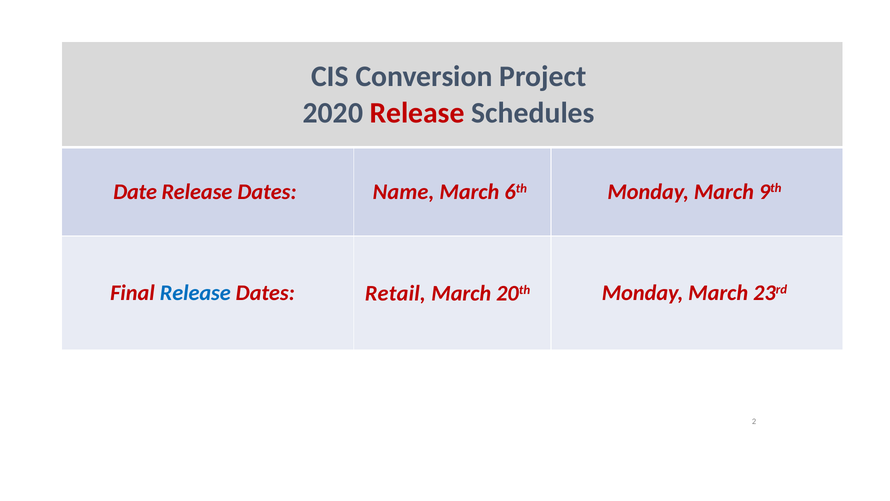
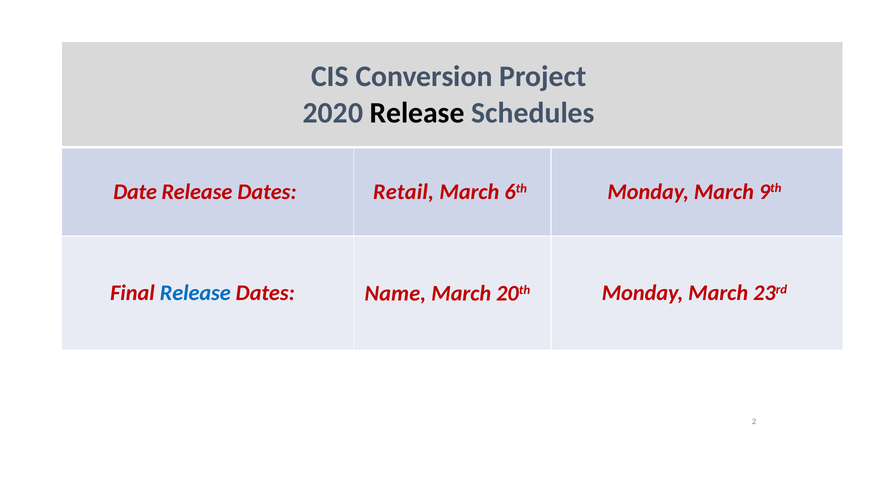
Release colour: red -> black (417, 113)
Name: Name -> Retail (403, 192)
Retail: Retail -> Name (395, 293)
